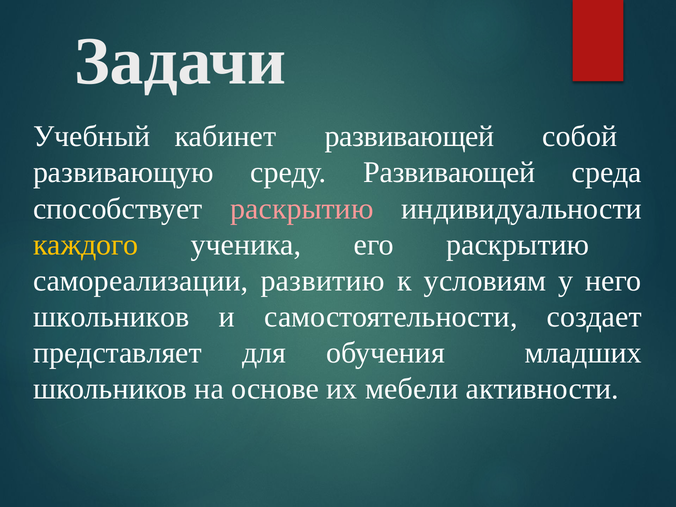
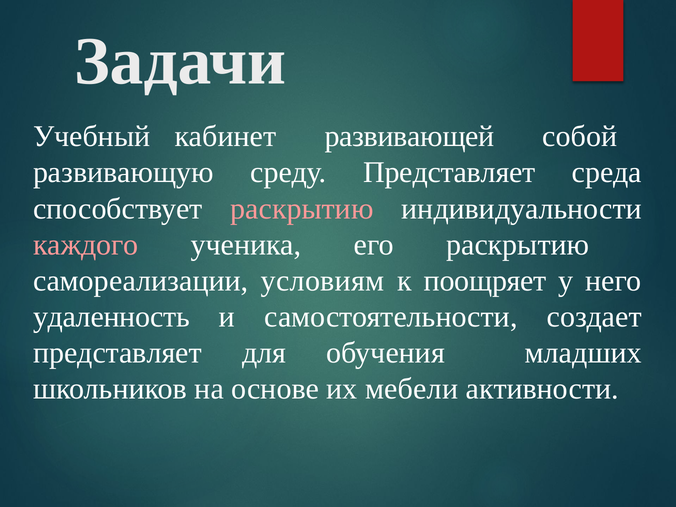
среду Развивающей: Развивающей -> Представляет (449, 173)
каждого colour: yellow -> pink (86, 245)
развитию: развитию -> условиям (323, 281)
условиям: условиям -> поощряет (485, 281)
школьников: школьников -> удаленность (111, 317)
